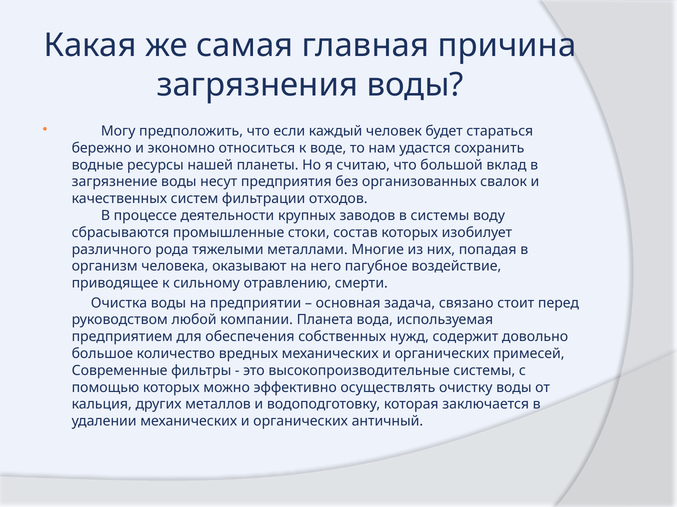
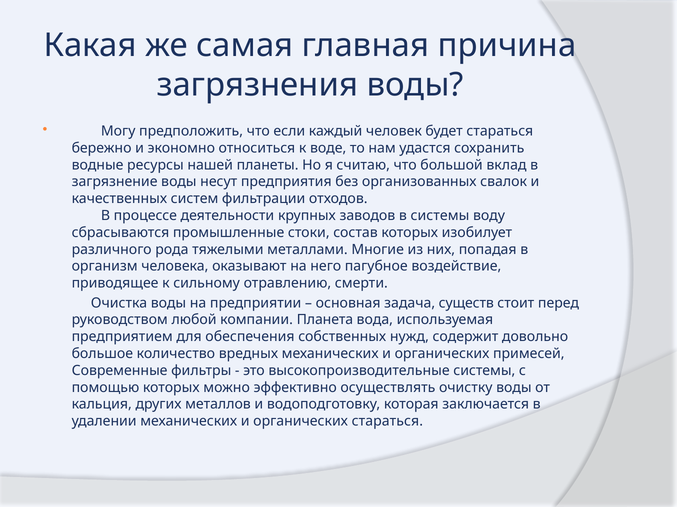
связано: связано -> существ (466, 303)
органических античный: античный -> стараться (387, 422)
